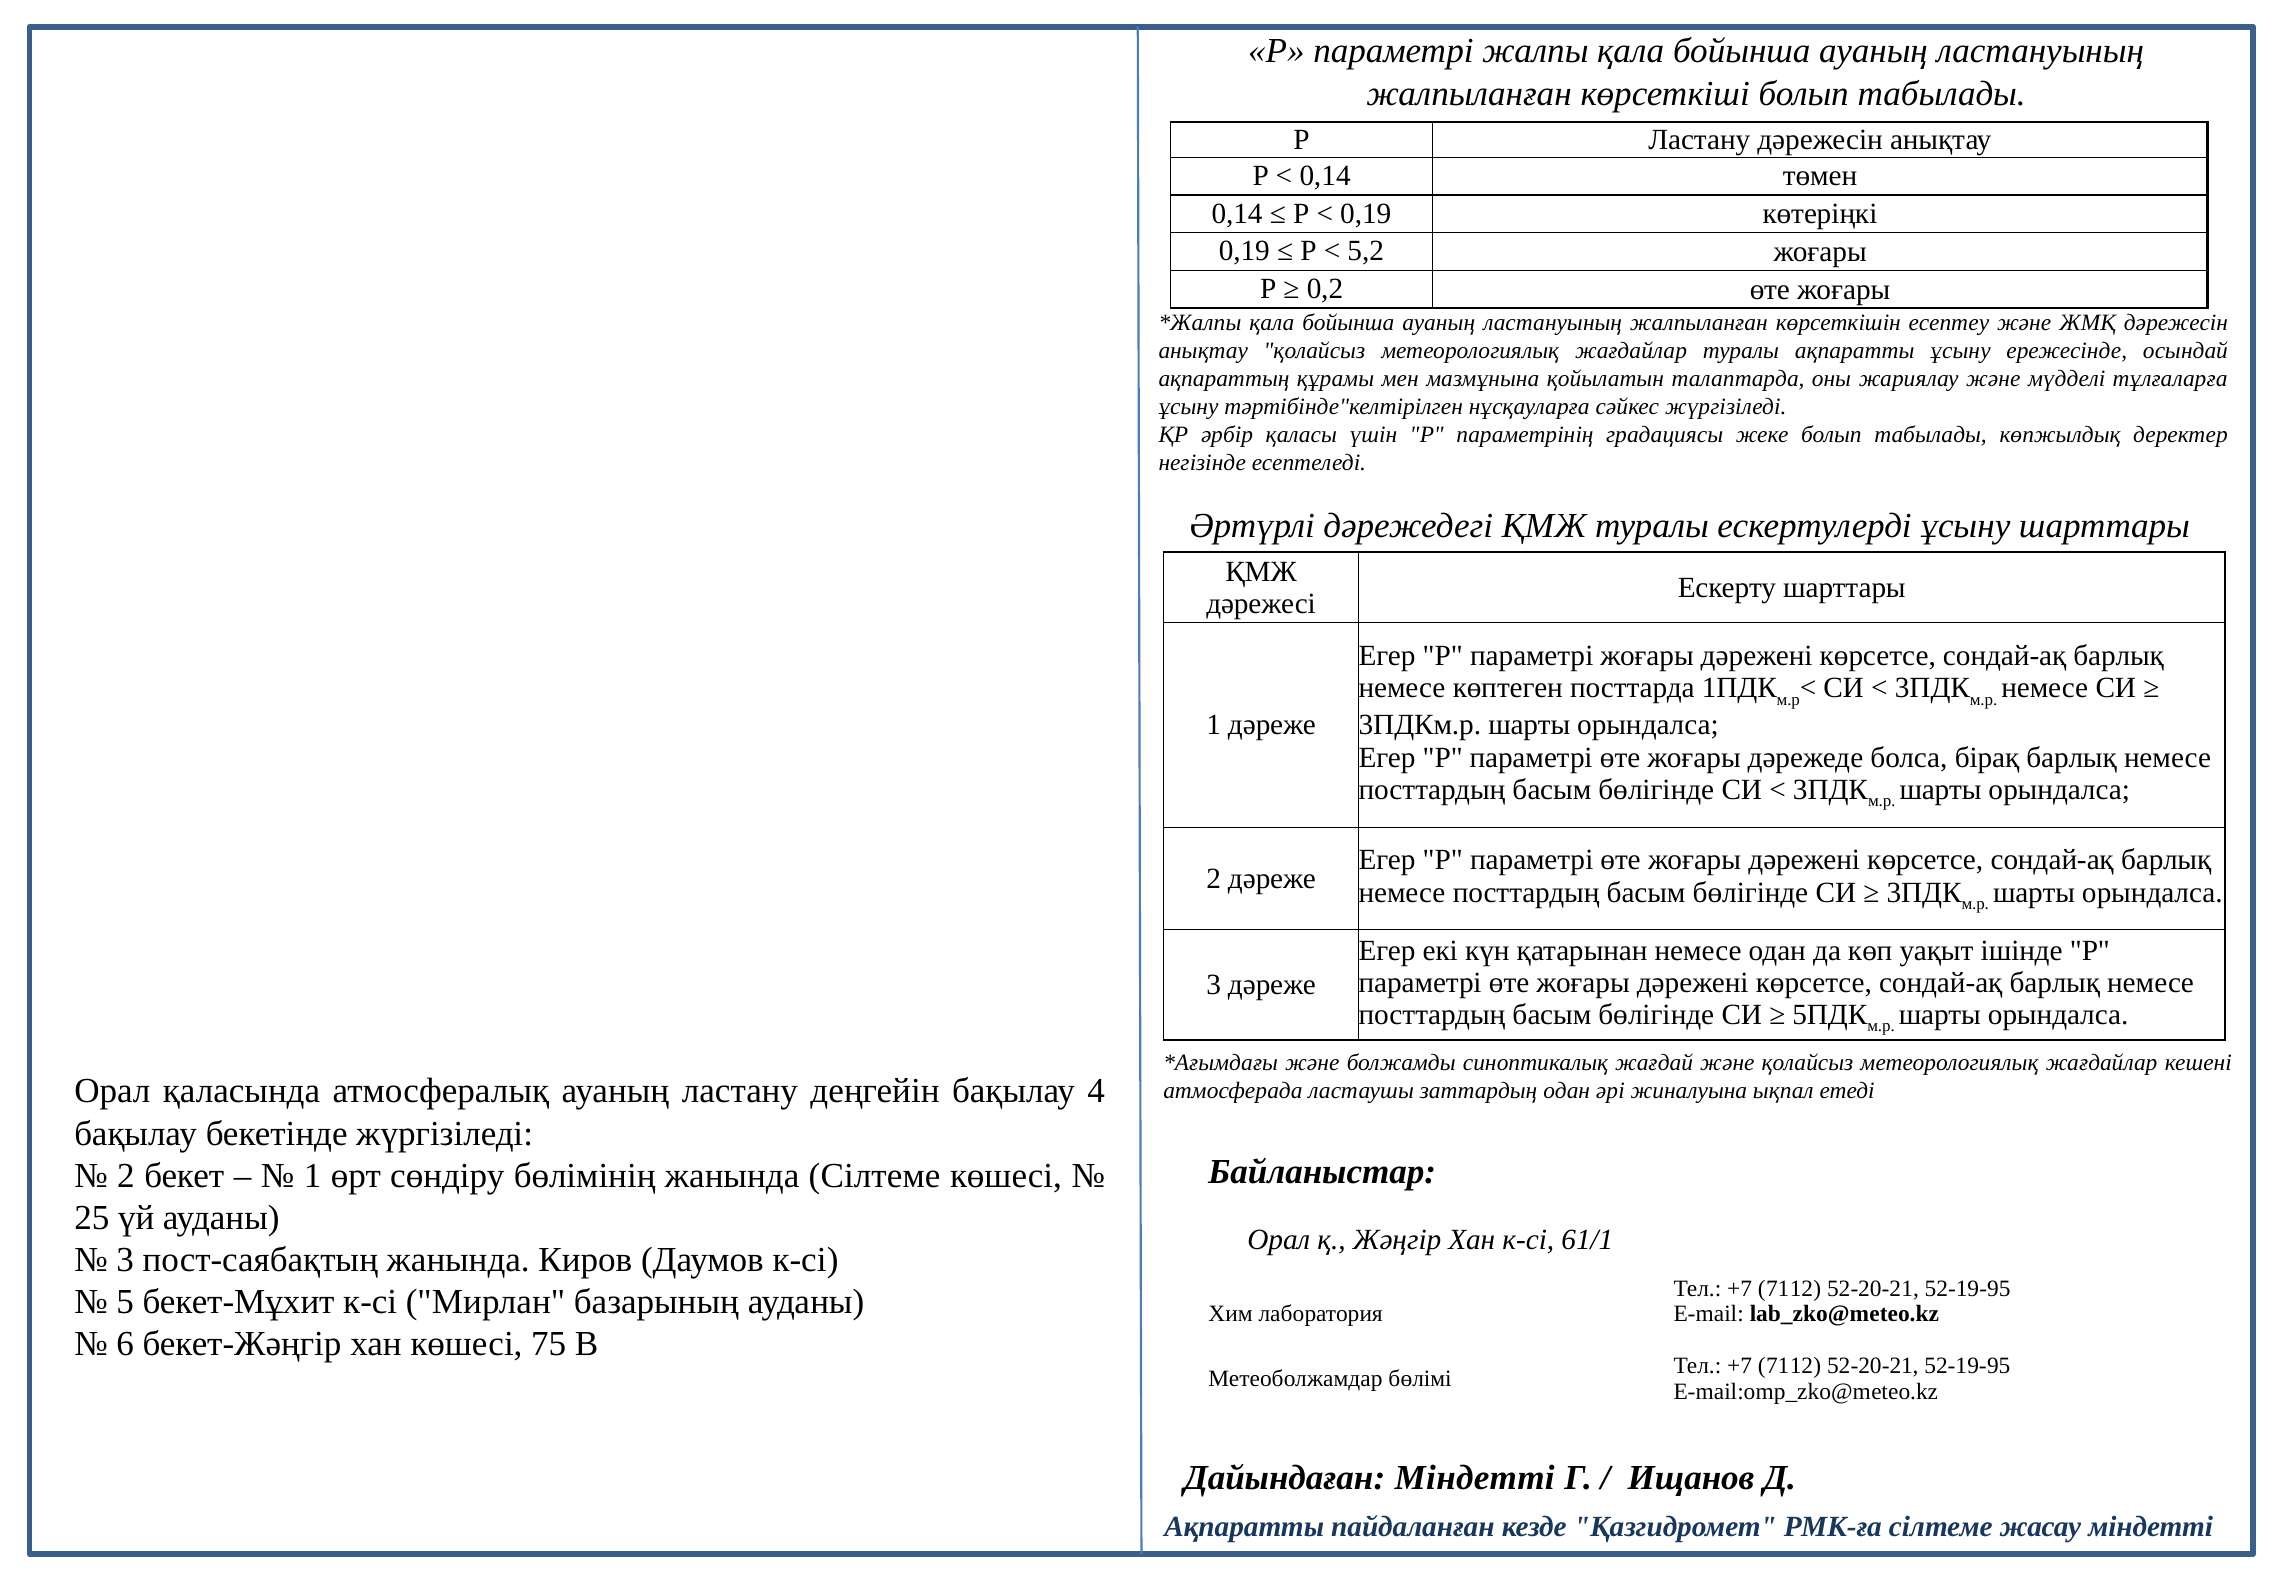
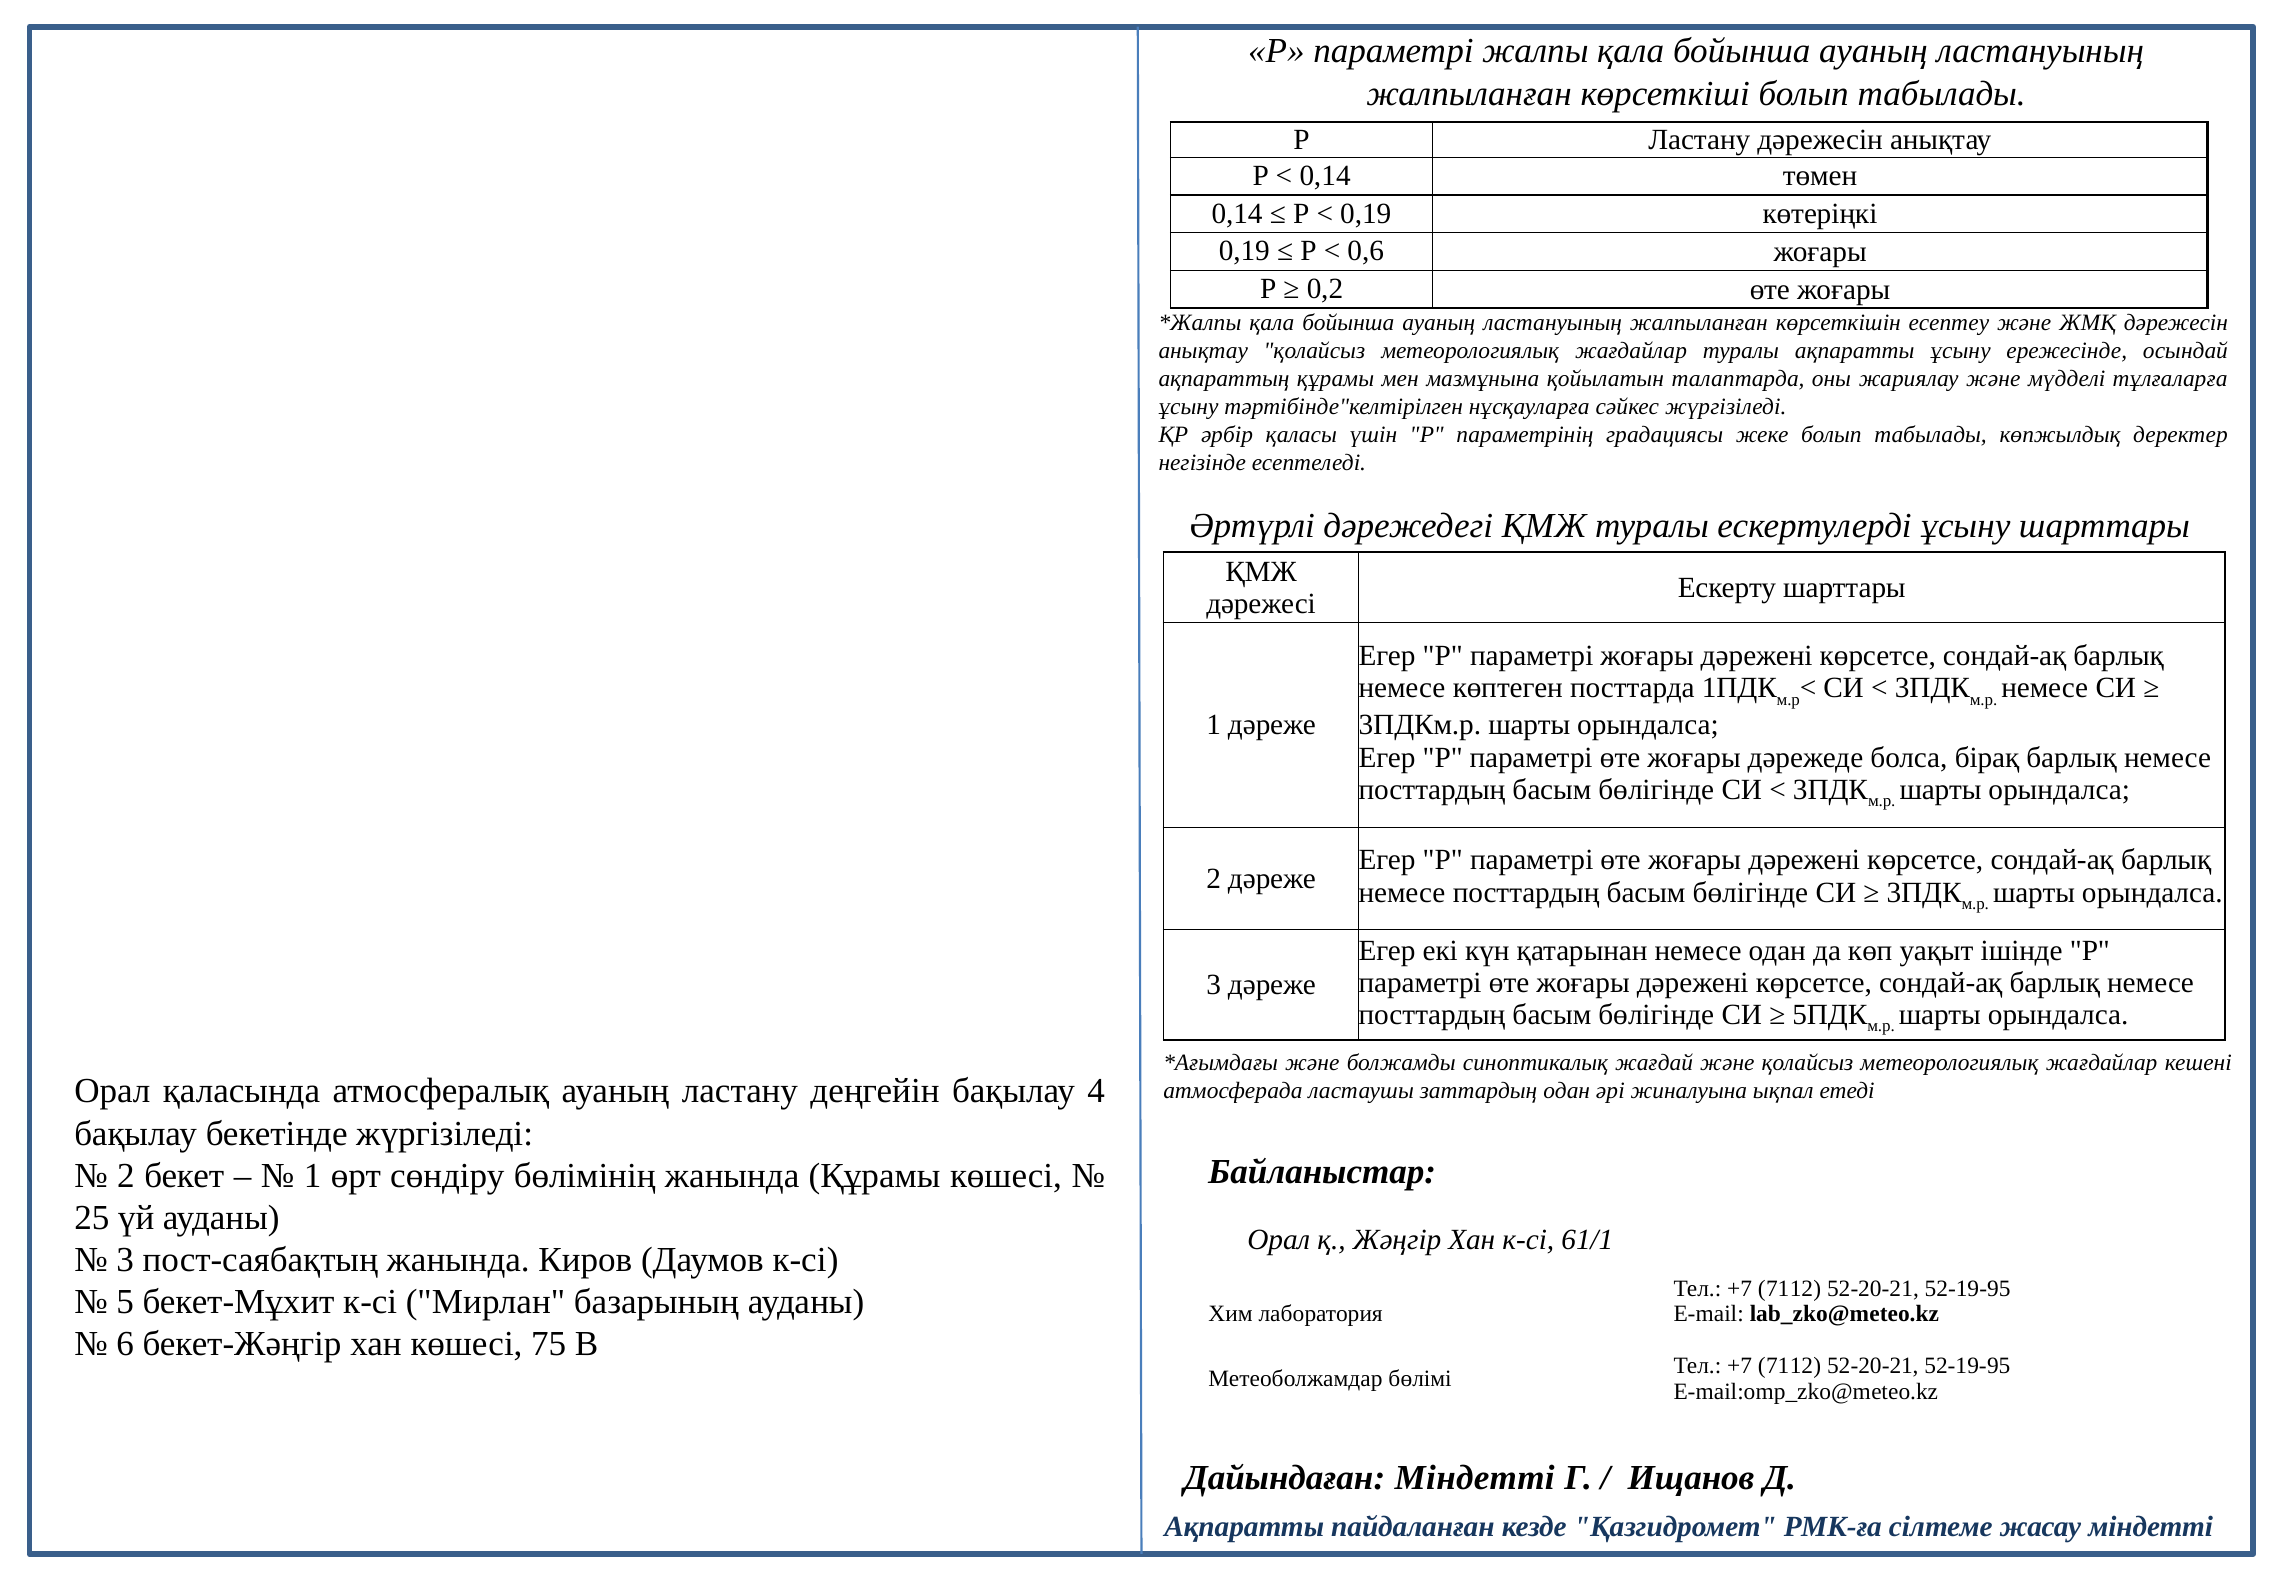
5,2: 5,2 -> 0,6 (1366, 251)
жанында Сілтеме: Сілтеме -> Құрамы (875, 1175)
